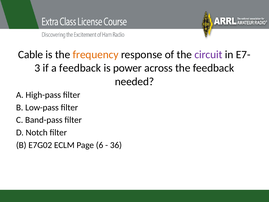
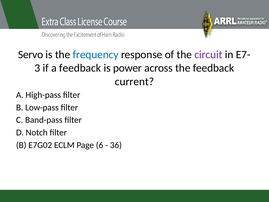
Cable: Cable -> Servo (31, 55)
frequency colour: orange -> blue (96, 55)
needed: needed -> current (134, 81)
